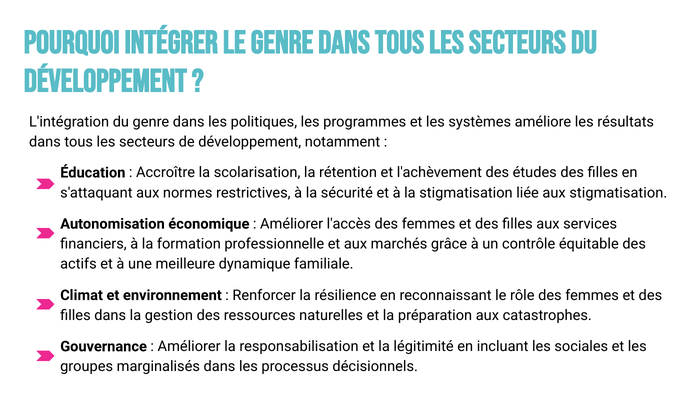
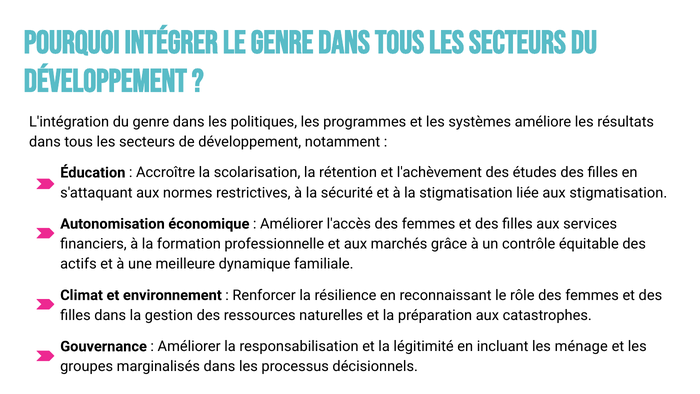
sociales: sociales -> ménage (581, 346)
